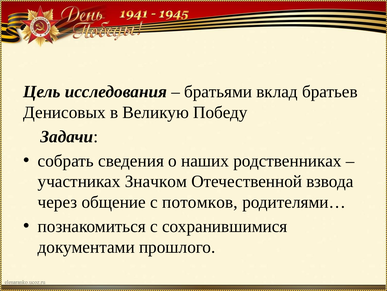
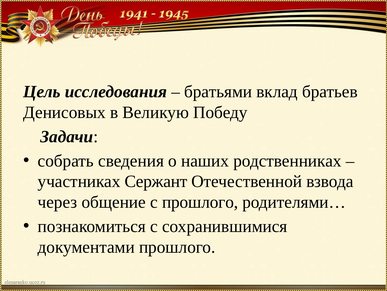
Значком: Значком -> Сержант (156, 181)
с потомков: потомков -> прошлого (200, 202)
